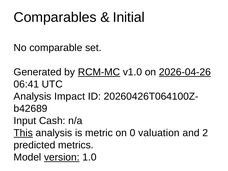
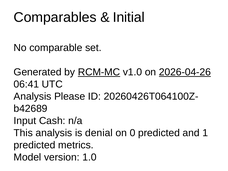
Impact: Impact -> Please (70, 96)
This underline: present -> none (23, 133)
metric: metric -> denial (99, 133)
0 valuation: valuation -> predicted (159, 133)
2: 2 -> 1 (205, 133)
version underline: present -> none (62, 157)
